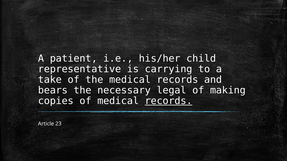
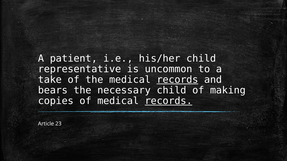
carrying: carrying -> uncommon (169, 69)
records underline: none -> present (177, 80)
necessary legal: legal -> child (171, 91)
